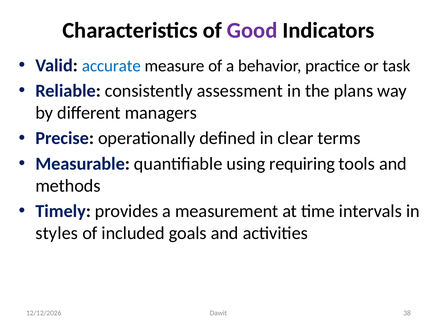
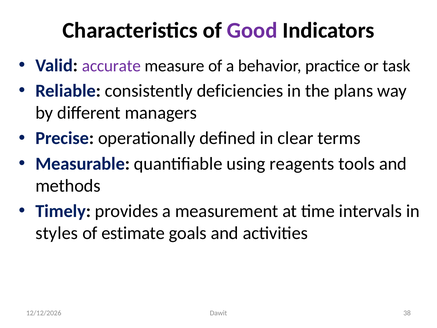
accurate colour: blue -> purple (111, 66)
assessment: assessment -> deficiencies (240, 91)
requiring: requiring -> reagents (302, 164)
included: included -> estimate (133, 233)
